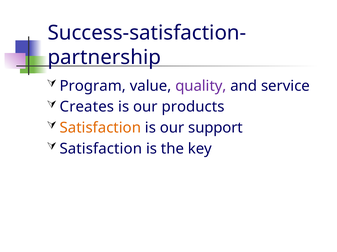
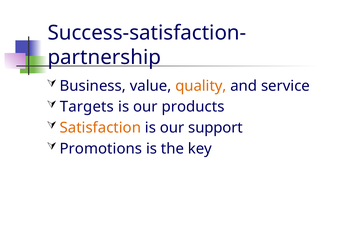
Program: Program -> Business (93, 86)
quality colour: purple -> orange (201, 86)
Creates: Creates -> Targets (87, 107)
Satisfaction: Satisfaction -> Promotions (101, 149)
